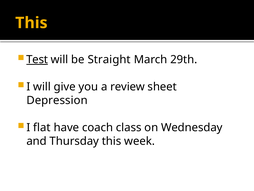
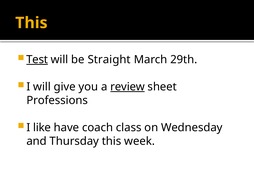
review underline: none -> present (128, 87)
Depression: Depression -> Professions (57, 100)
flat: flat -> like (42, 127)
